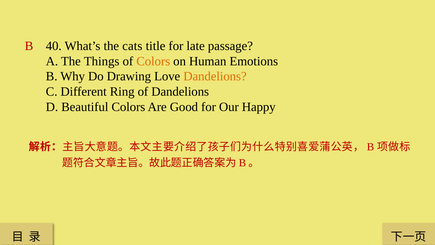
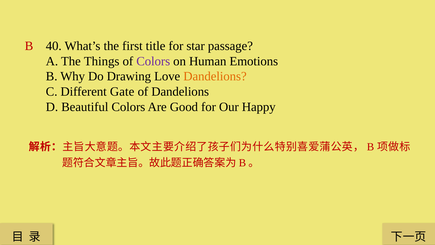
cats: cats -> first (132, 46)
late: late -> star (196, 46)
Colors colour: orange -> purple (153, 61)
Ring: Ring -> Gate (122, 92)
